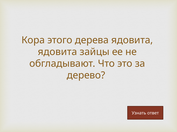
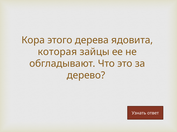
ядовита: ядовита -> которая (57, 52)
